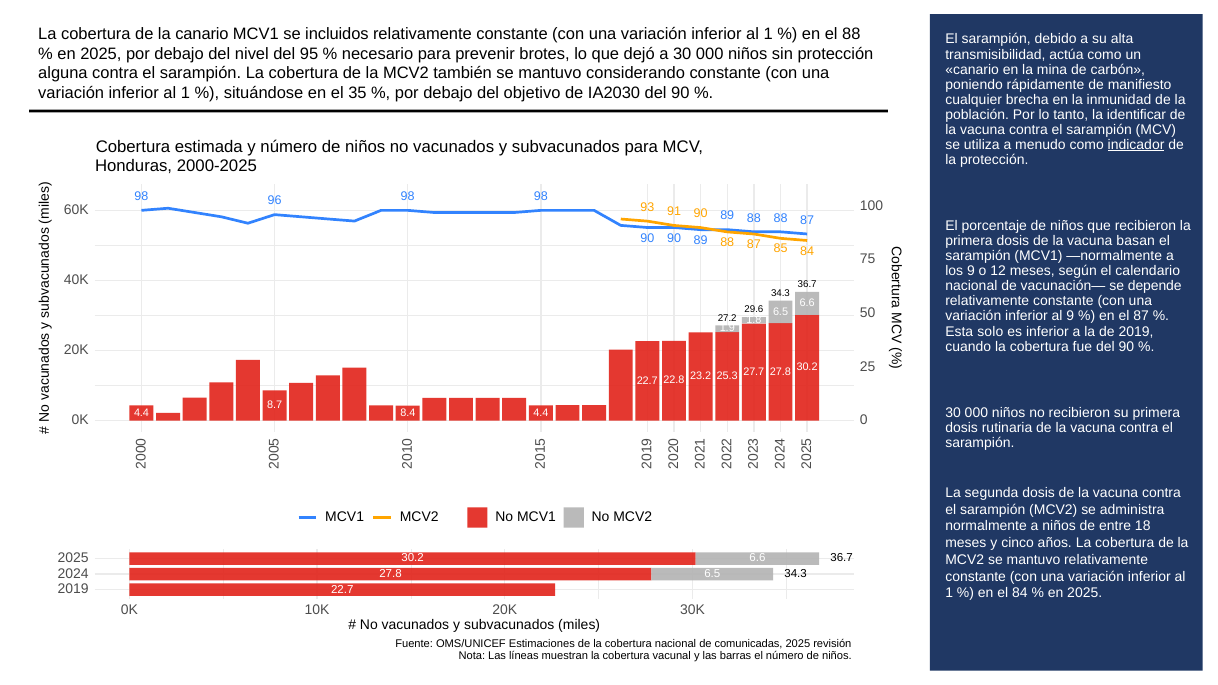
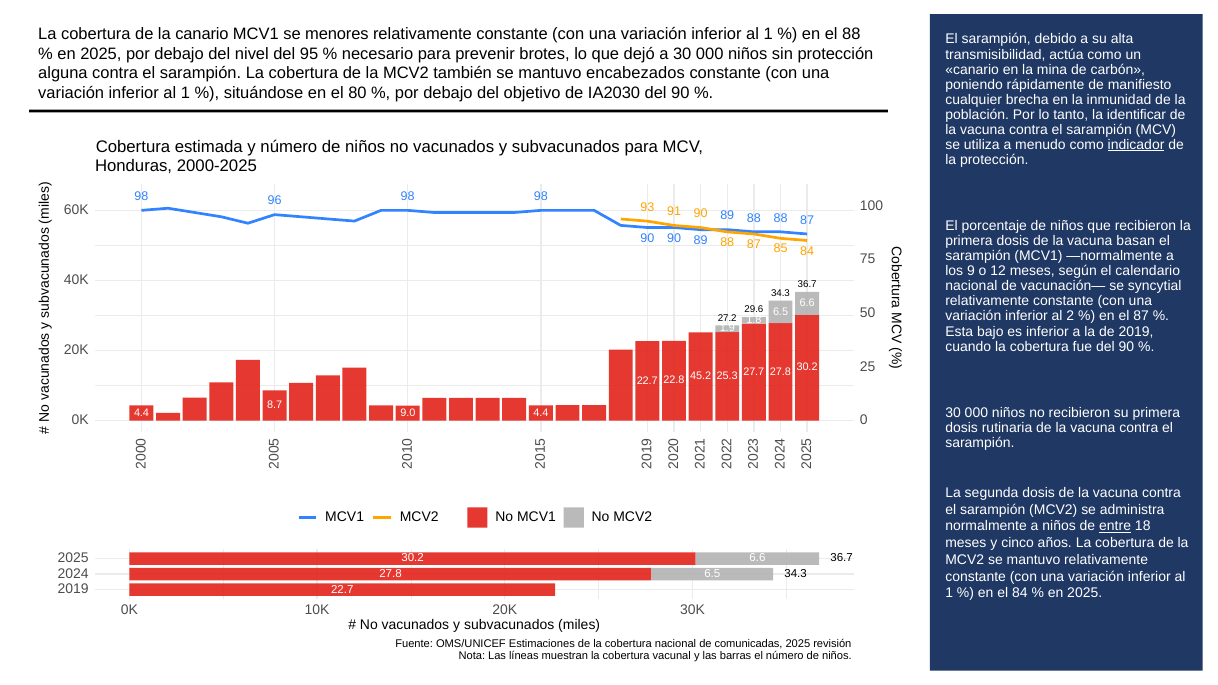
incluidos: incluidos -> menores (337, 34)
considerando: considerando -> encabezados (636, 73)
35: 35 -> 80 (357, 93)
depende: depende -> syncytial (1155, 286)
al 9: 9 -> 2 (1070, 316)
solo: solo -> bajo (990, 332)
23.2: 23.2 -> 45.2 (701, 376)
8.4: 8.4 -> 9.0 (408, 413)
entre underline: none -> present (1115, 526)
